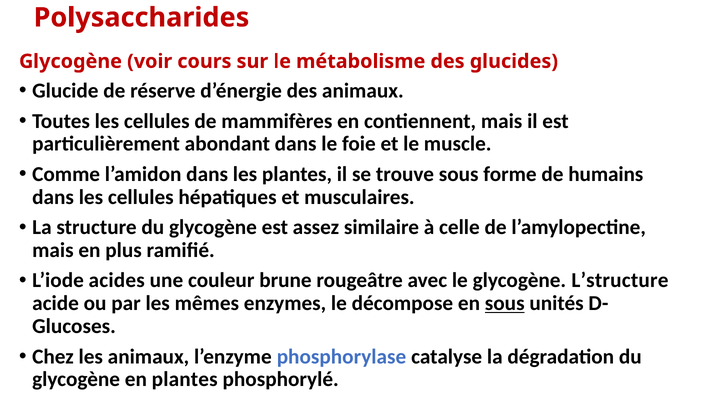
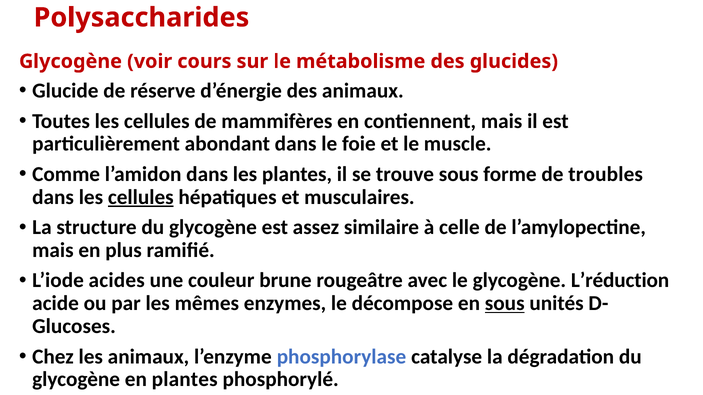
humains: humains -> troubles (606, 174)
cellules underline: none -> present (141, 197)
L’structure: L’structure -> L’réduction (620, 281)
